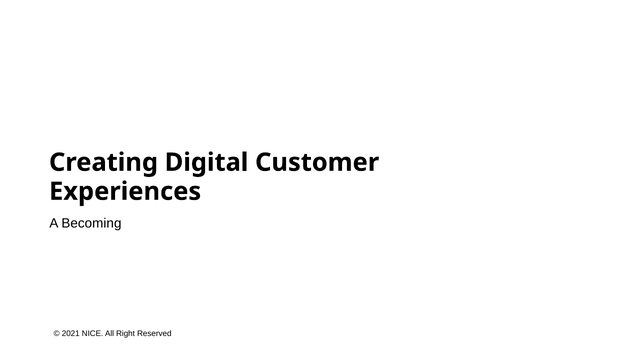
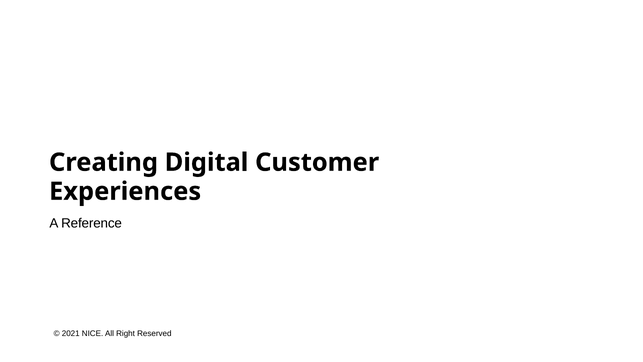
Becoming: Becoming -> Reference (92, 223)
